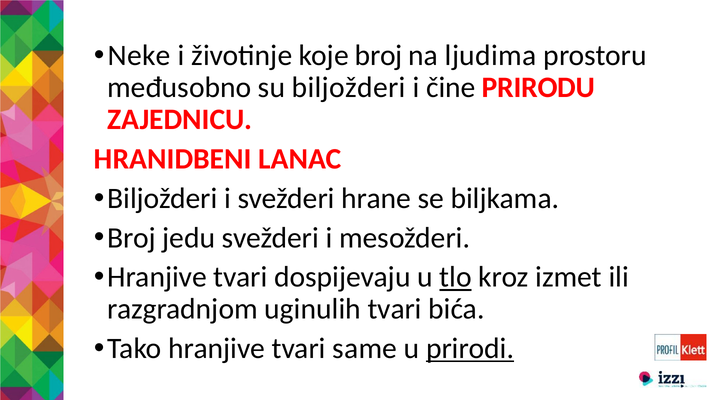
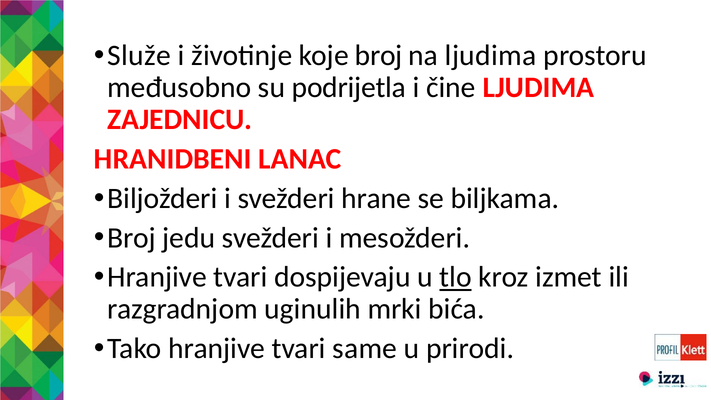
Neke: Neke -> Služe (139, 56)
su biljožderi: biljožderi -> podrijetla (349, 88)
čine PRIRODU: PRIRODU -> LJUDIMA (538, 88)
uginulih tvari: tvari -> mrki (395, 309)
prirodi underline: present -> none (470, 348)
